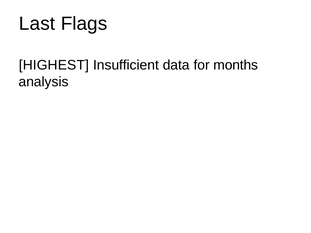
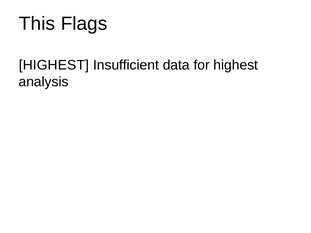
Last: Last -> This (37, 24)
for months: months -> highest (236, 65)
